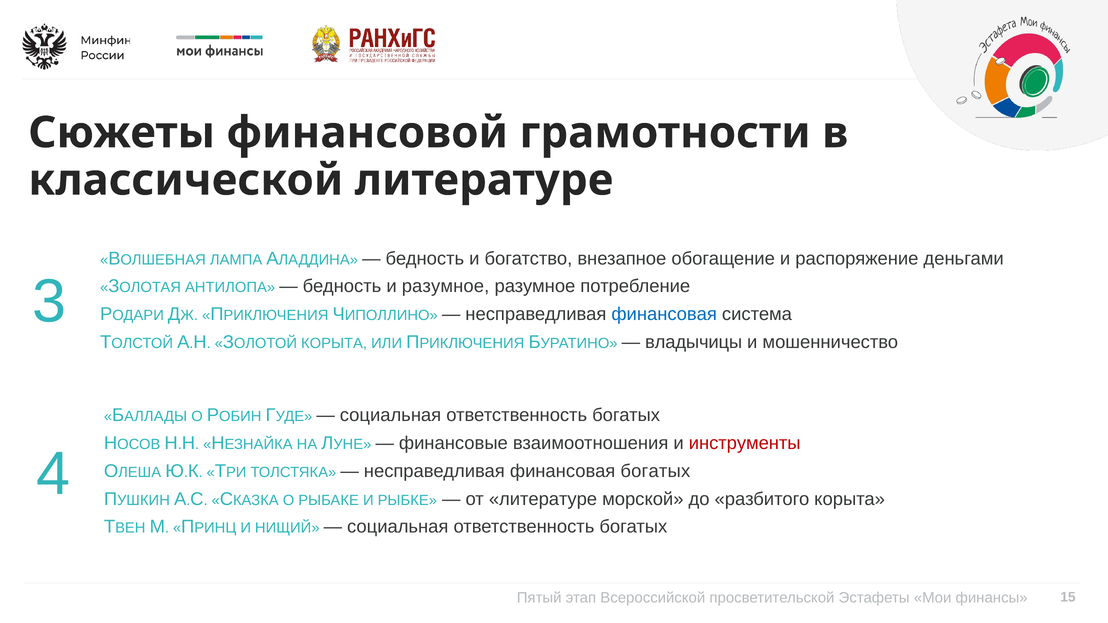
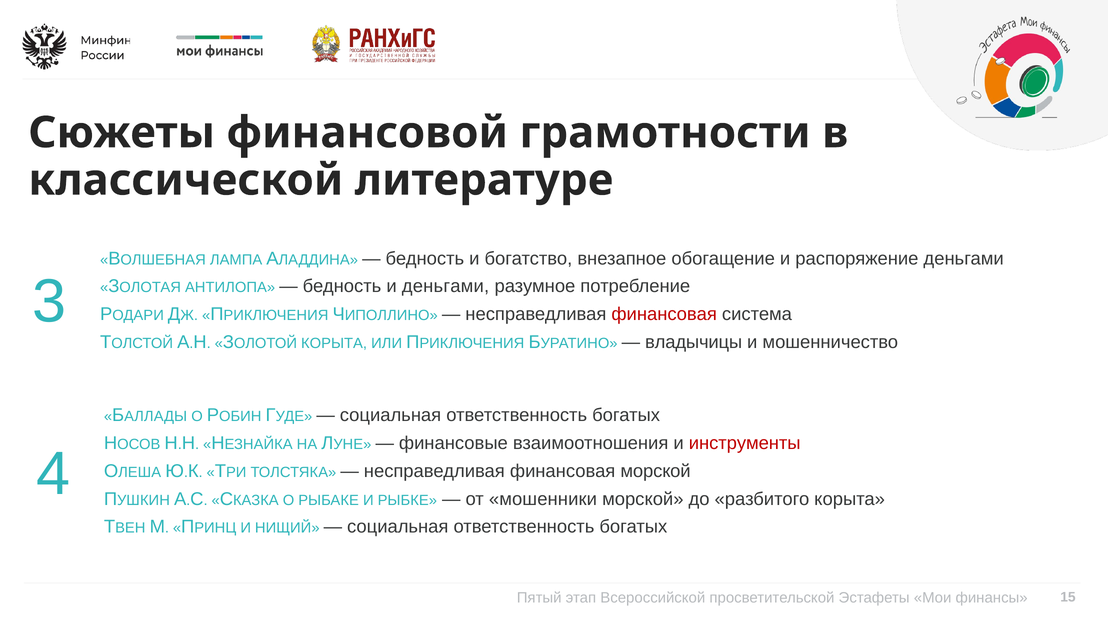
и разумное: разумное -> деньгами (446, 286)
финансовая colour: blue -> red (664, 314)
финансовая богатых: богатых -> морской (656, 471)
от литературе: литературе -> мошенники (543, 499)
